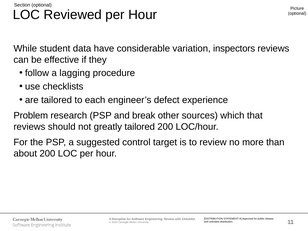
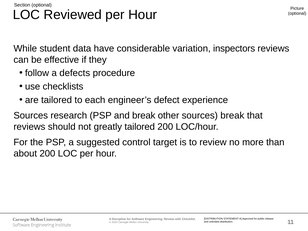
lagging: lagging -> defects (75, 73)
Problem: Problem -> Sources (31, 115)
sources which: which -> break (232, 115)
